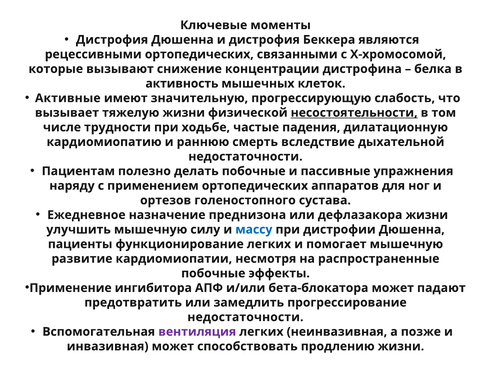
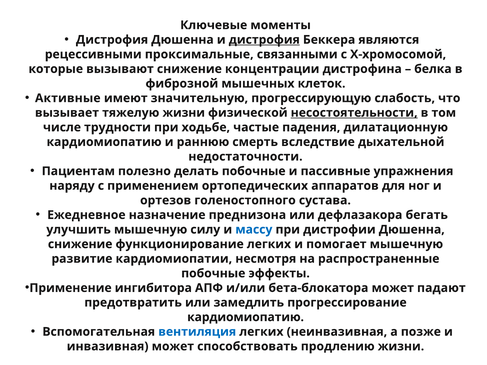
дистрофия underline: none -> present (264, 40)
рецессивными ортопедических: ортопедических -> проксимальные (199, 54)
активность: активность -> фиброзной (182, 84)
дефлазакора жизни: жизни -> бегать (427, 215)
пациенты: пациенты -> снижение (80, 244)
недостаточности: недостаточности -> кардиомиопатию (246, 317)
вентиляция colour: purple -> blue (197, 332)
